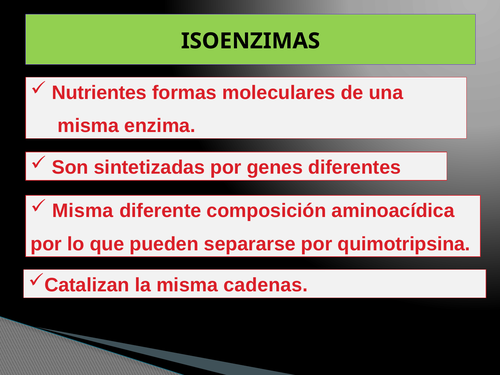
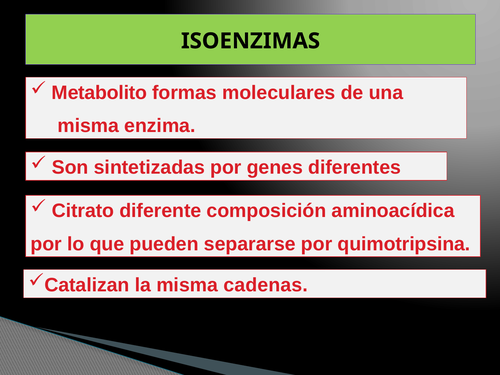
Nutrientes: Nutrientes -> Metabolito (99, 93)
Misma: Misma -> Citrato (83, 211)
